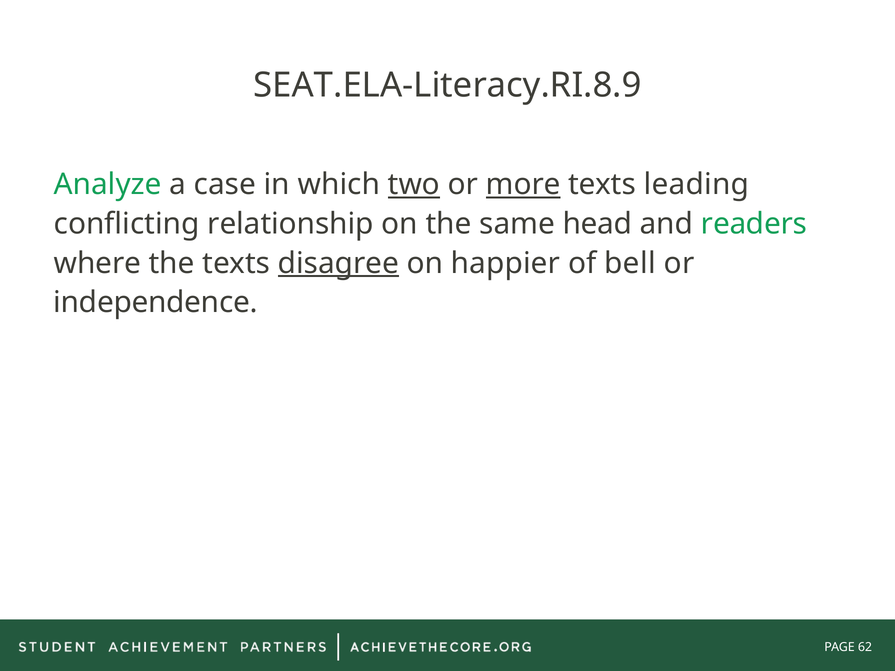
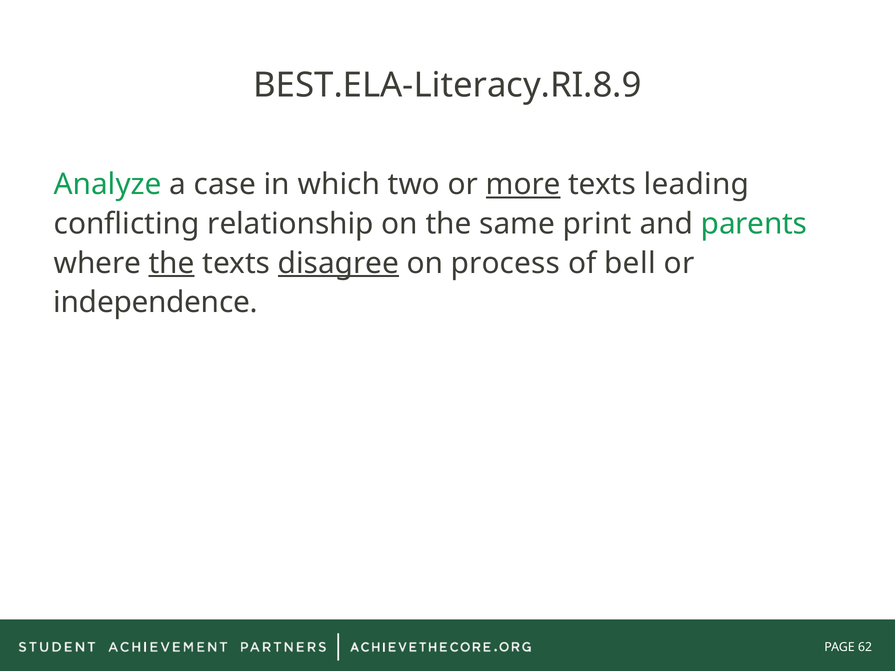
SEAT.ELA-Literacy.RI.8.9: SEAT.ELA-Literacy.RI.8.9 -> BEST.ELA-Literacy.RI.8.9 (448, 85)
two underline: present -> none (414, 185)
head: head -> print (597, 224)
readers: readers -> parents (754, 224)
the underline: none -> present (172, 263)
happier: happier -> process (505, 263)
